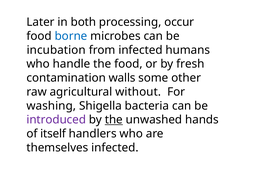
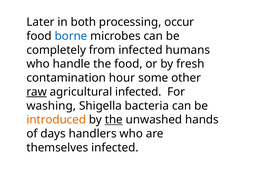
incubation: incubation -> completely (56, 50)
walls: walls -> hour (122, 78)
raw underline: none -> present (37, 92)
agricultural without: without -> infected (138, 92)
introduced colour: purple -> orange (56, 120)
itself: itself -> days (53, 133)
